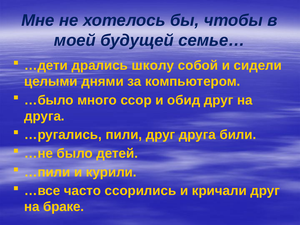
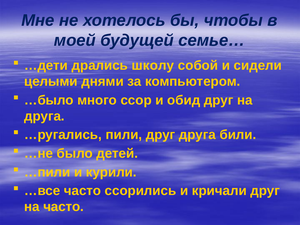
на браке: браке -> часто (64, 207)
